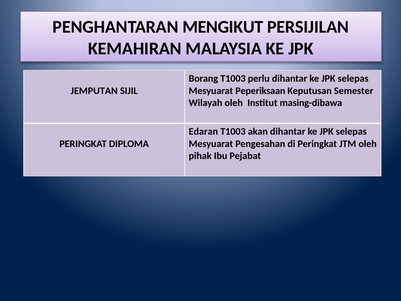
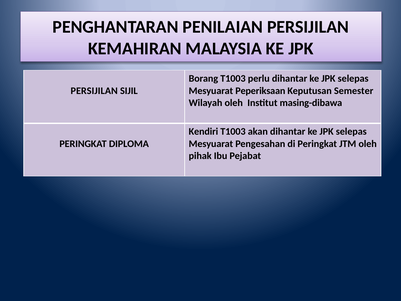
MENGIKUT: MENGIKUT -> PENILAIAN (223, 27)
JEMPUTAN: JEMPUTAN -> PERSIJILAN (94, 91)
Edaran: Edaran -> Kendiri (203, 131)
